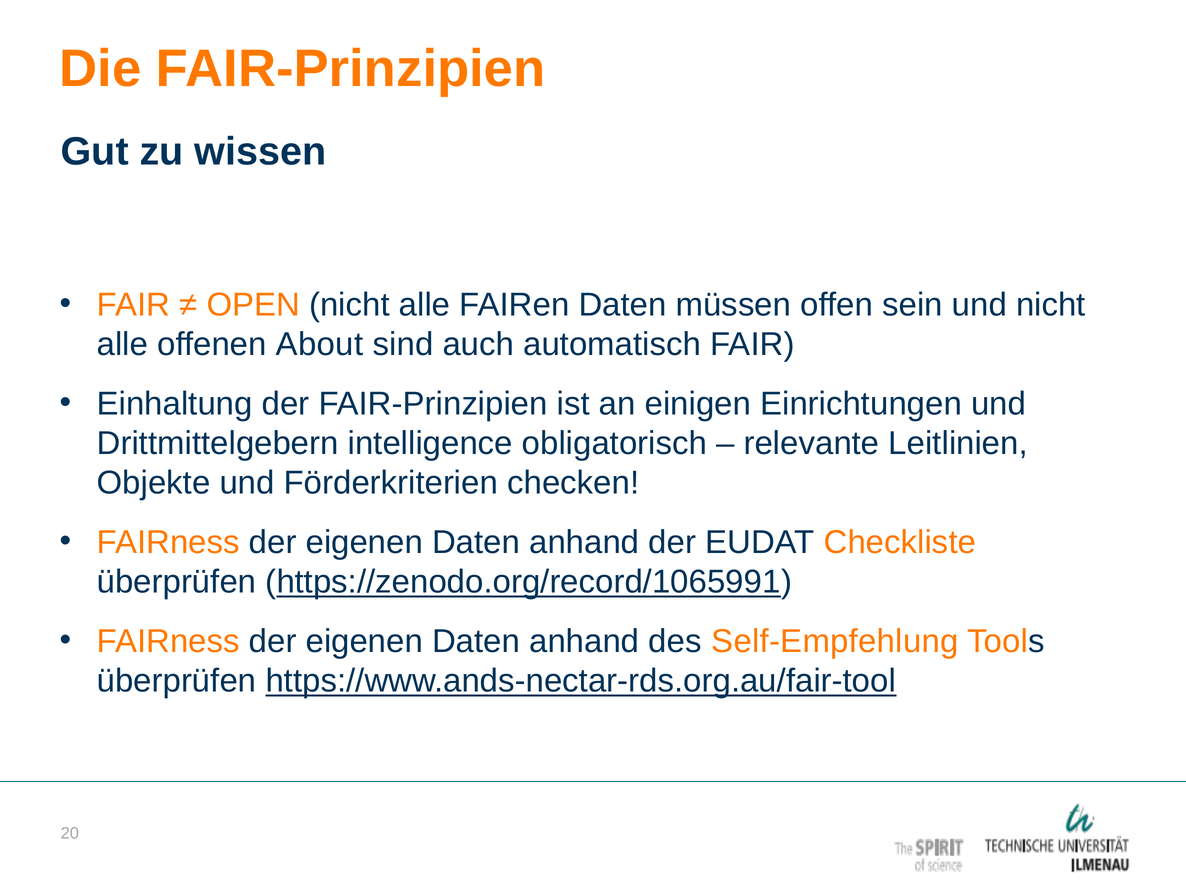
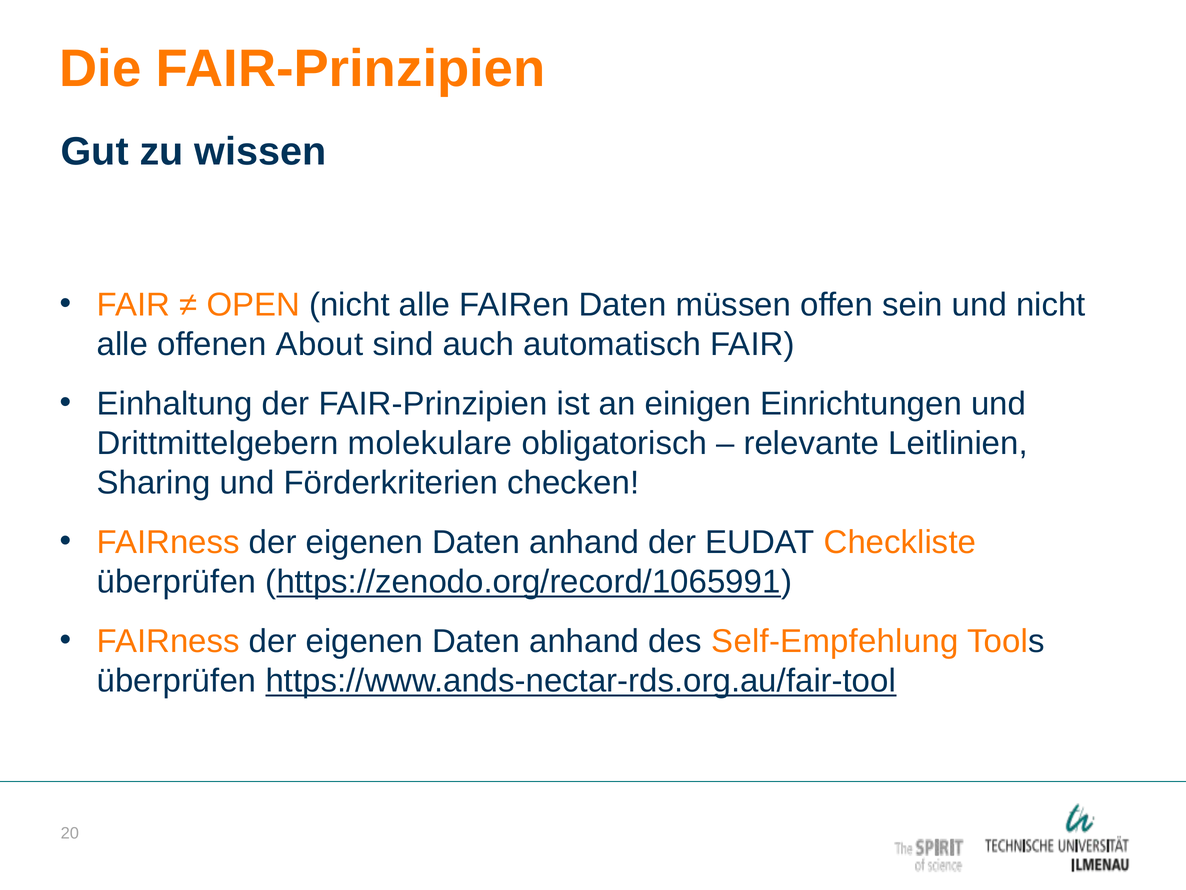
intelligence: intelligence -> molekulare (430, 443)
Objekte: Objekte -> Sharing (154, 483)
